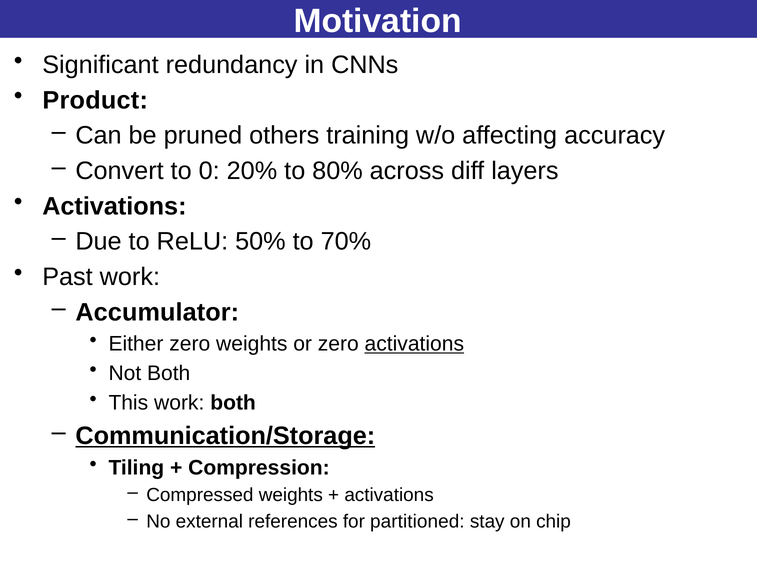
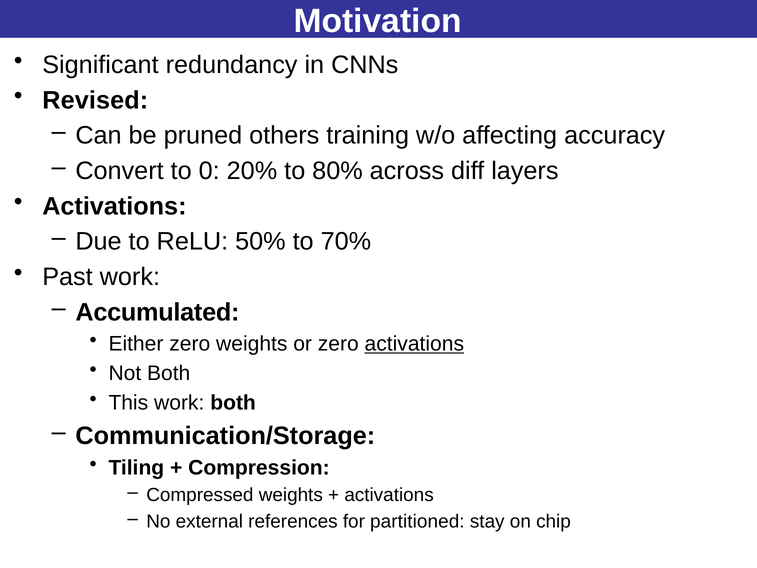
Product: Product -> Revised (95, 100)
Accumulator: Accumulator -> Accumulated (157, 312)
Communication/Storage underline: present -> none (225, 436)
